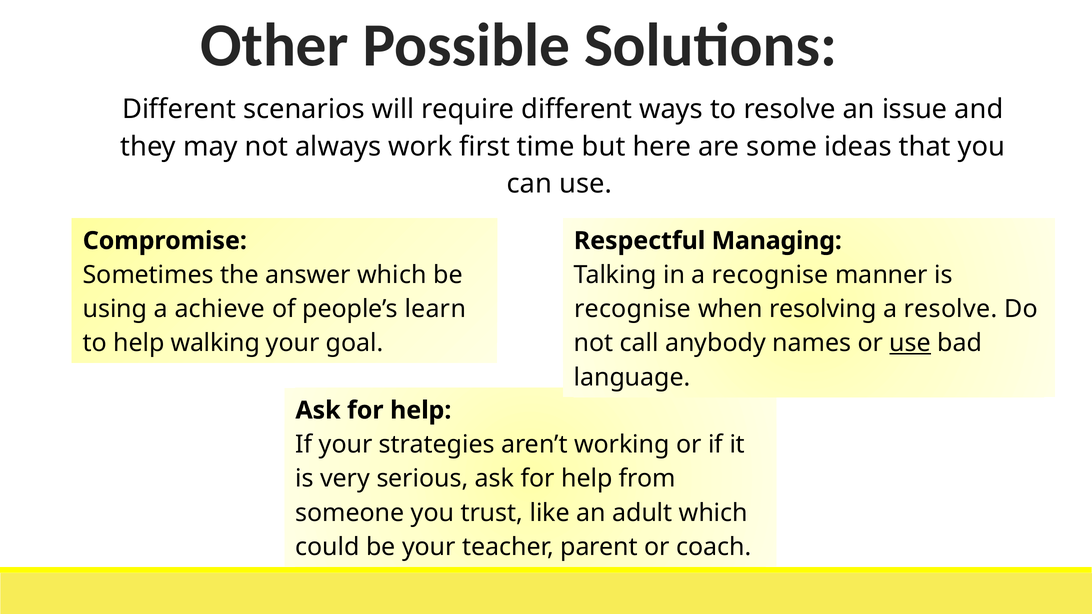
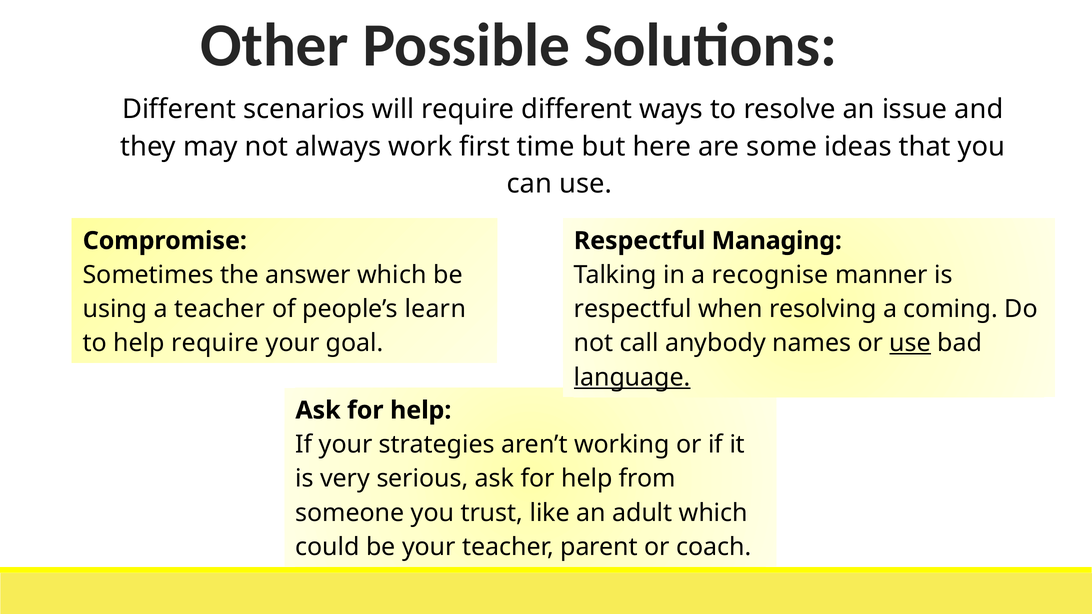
a achieve: achieve -> teacher (220, 309)
recognise: recognise -> respectful (633, 309)
a resolve: resolve -> coming (951, 309)
help walking: walking -> require (215, 343)
language underline: none -> present (632, 377)
